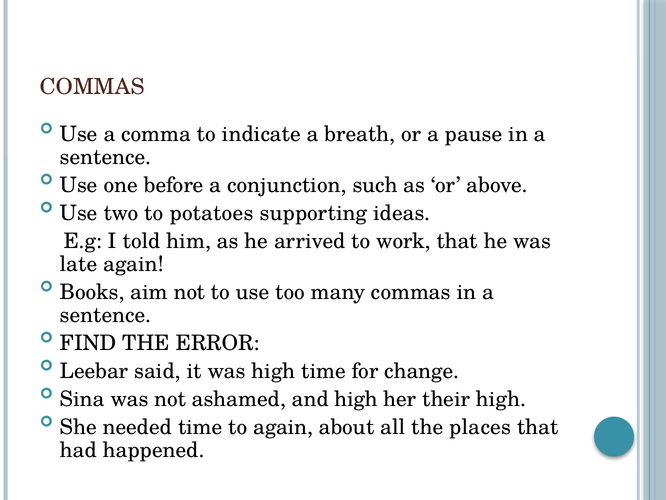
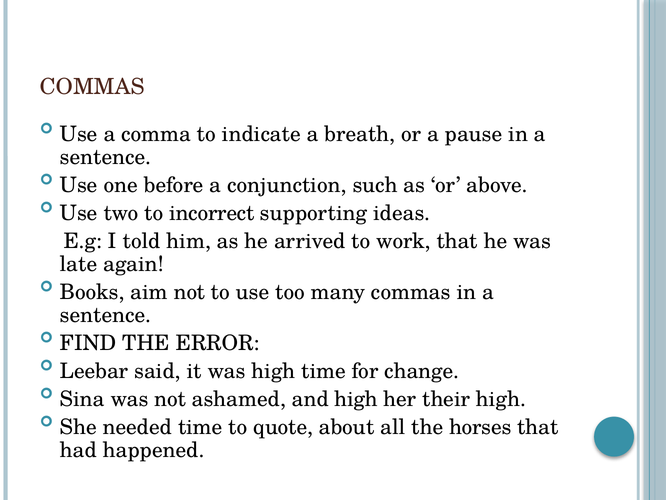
potatoes: potatoes -> incorrect (212, 213)
to again: again -> quote (283, 427)
places: places -> horses (480, 427)
